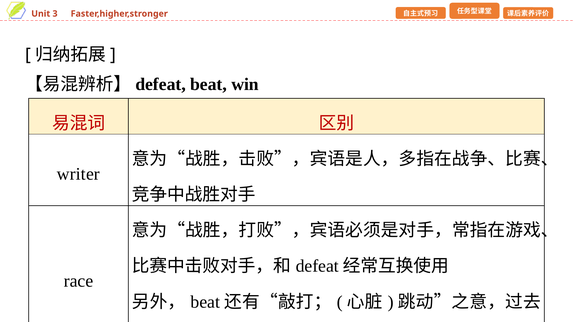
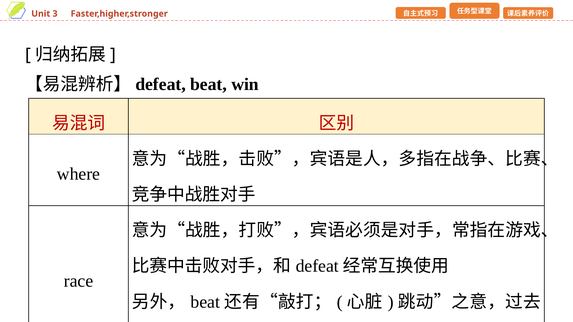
writer: writer -> where (79, 174)
